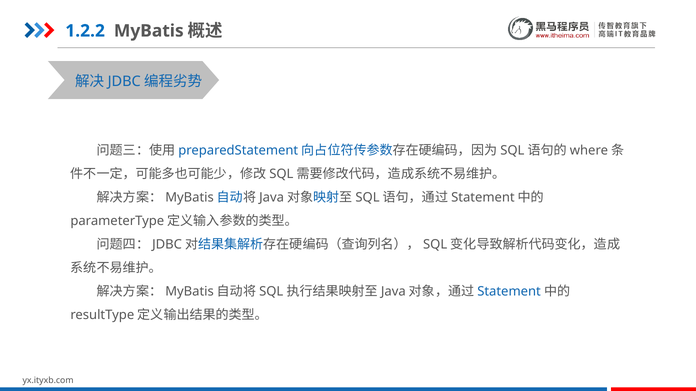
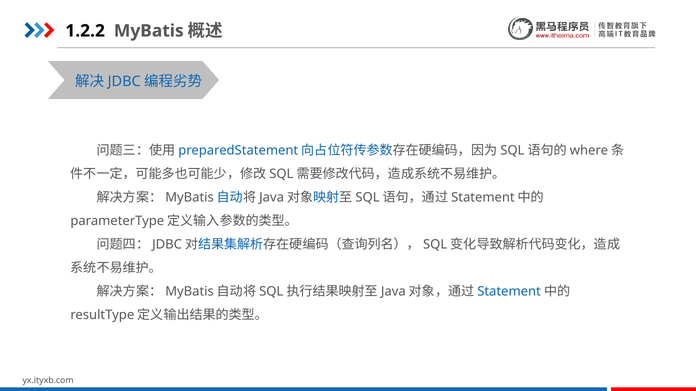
1.2.2 colour: blue -> black (85, 31)
